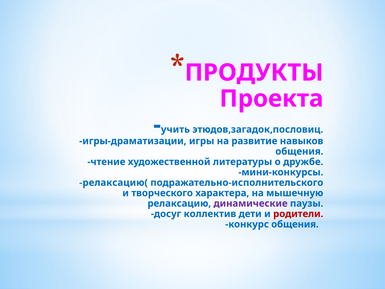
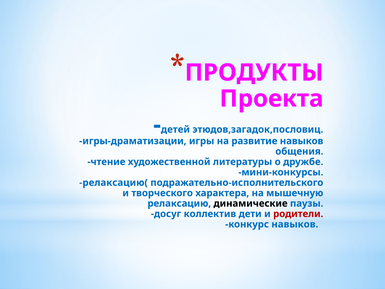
учить: учить -> детей (175, 129)
динамические colour: purple -> black (251, 203)
конкурс общения: общения -> навыков (295, 224)
